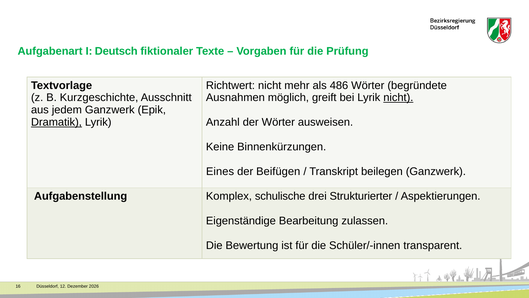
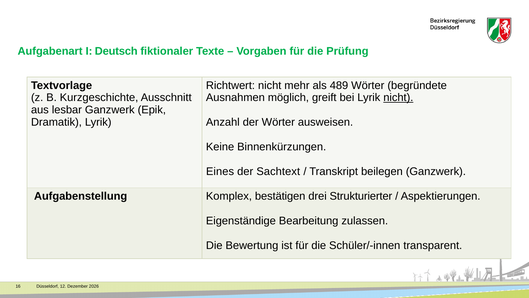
486: 486 -> 489 (339, 85)
jedem: jedem -> lesbar (67, 110)
Dramatik underline: present -> none (56, 122)
Beifügen: Beifügen -> Sachtext (278, 171)
schulische: schulische -> bestätigen (280, 196)
